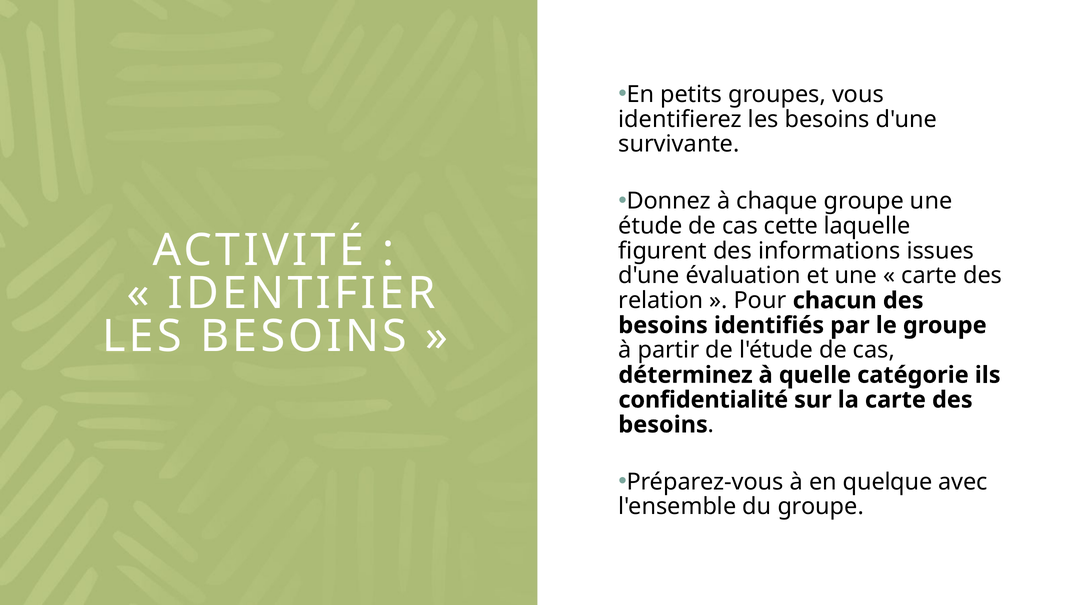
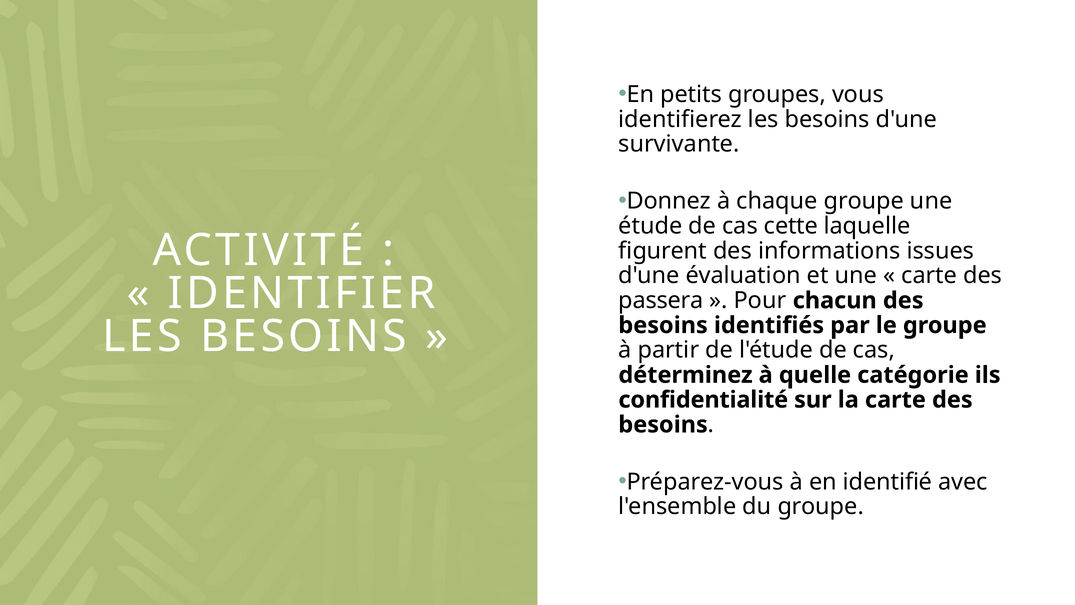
relation: relation -> passera (661, 300)
quelque: quelque -> identifié (888, 482)
